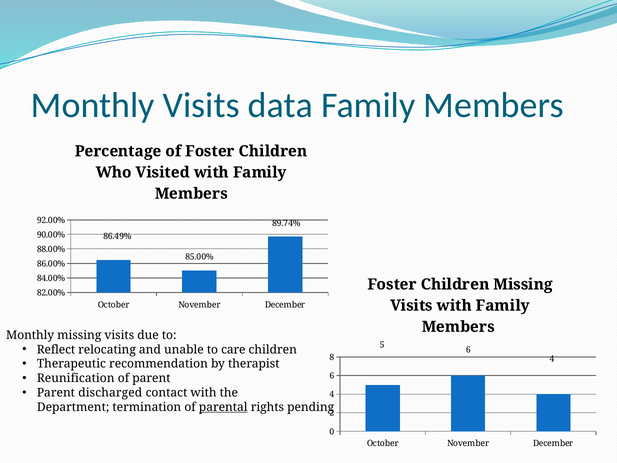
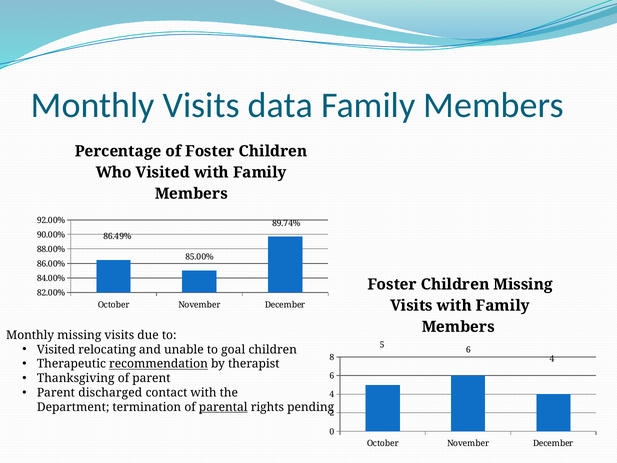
Reflect: Reflect -> Visited (56, 349)
care: care -> goal (233, 349)
recommendation underline: none -> present (158, 364)
Reunification: Reunification -> Thanksgiving (76, 378)
